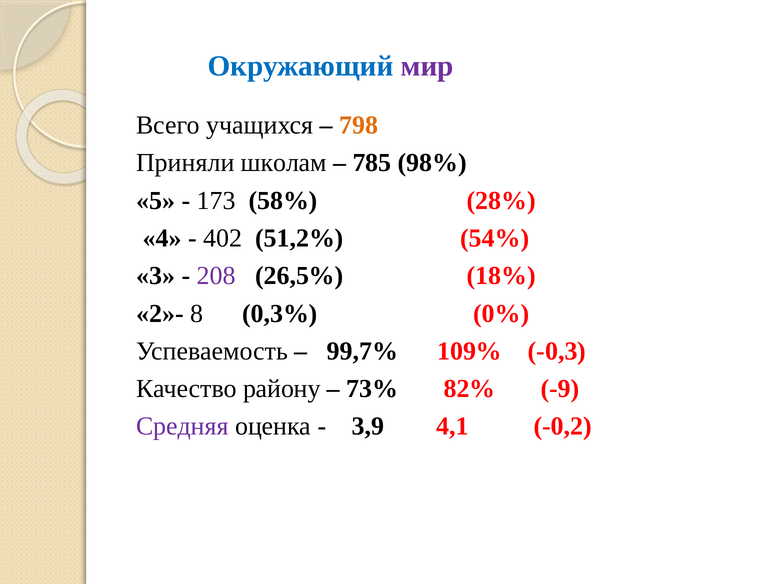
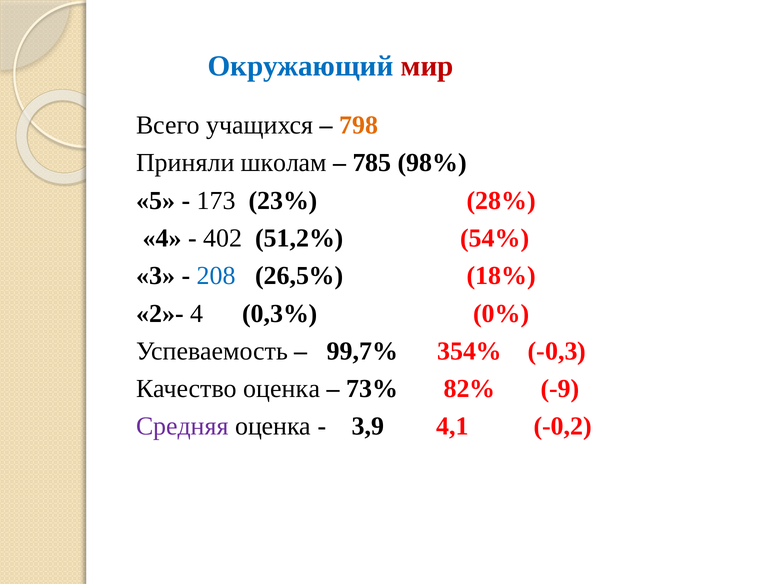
мир colour: purple -> red (427, 66)
58%: 58% -> 23% (283, 200)
208 colour: purple -> blue (216, 276)
2»- 8: 8 -> 4 (197, 313)
109%: 109% -> 354% (470, 351)
Качество району: району -> оценка (282, 388)
